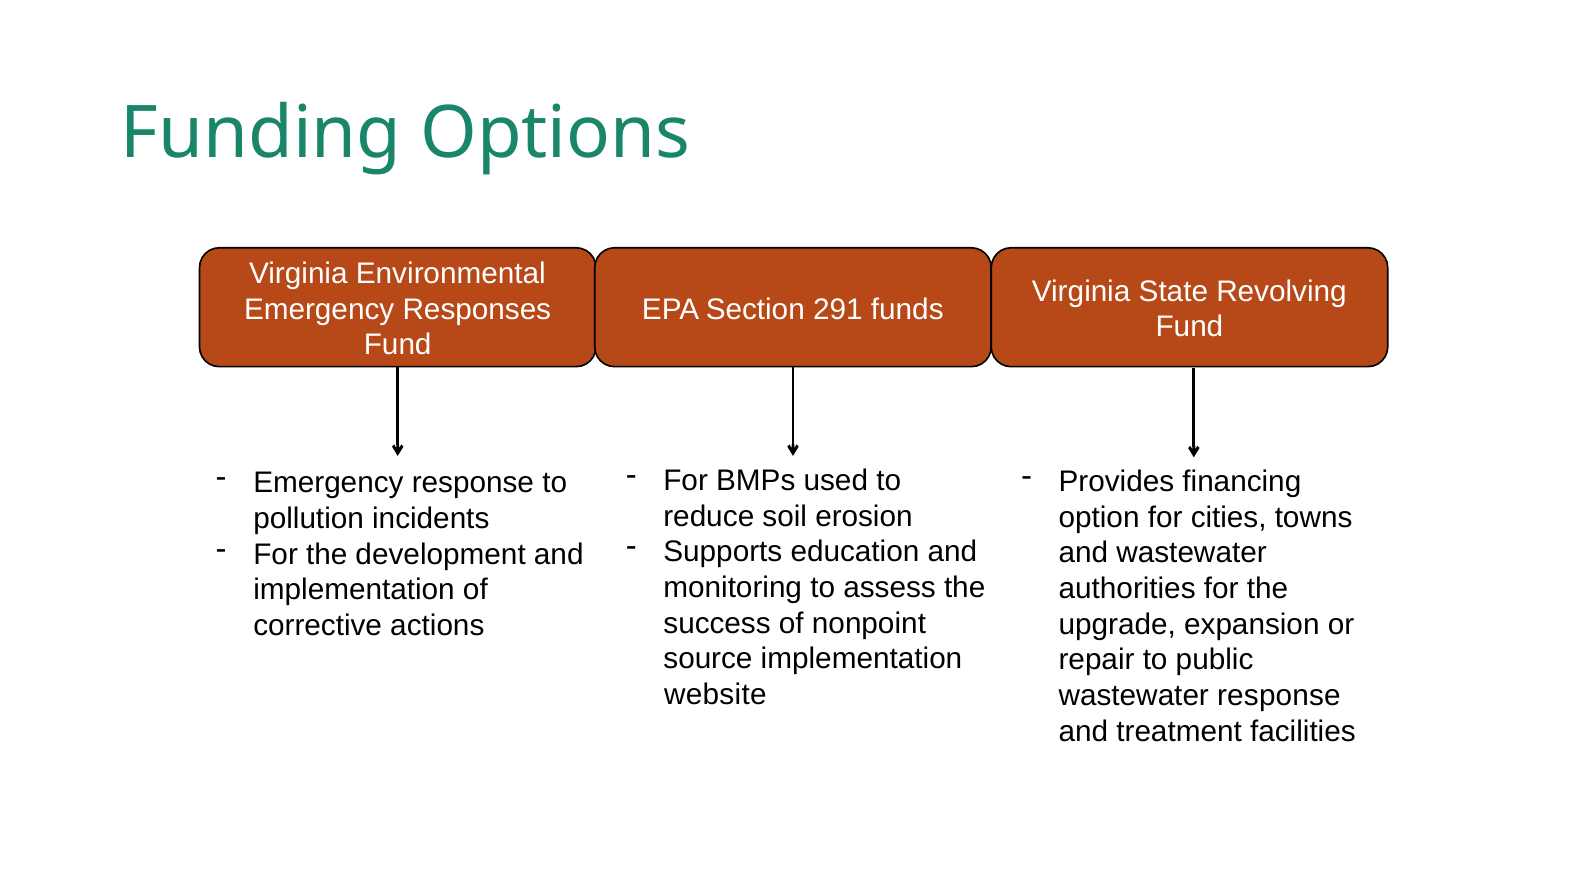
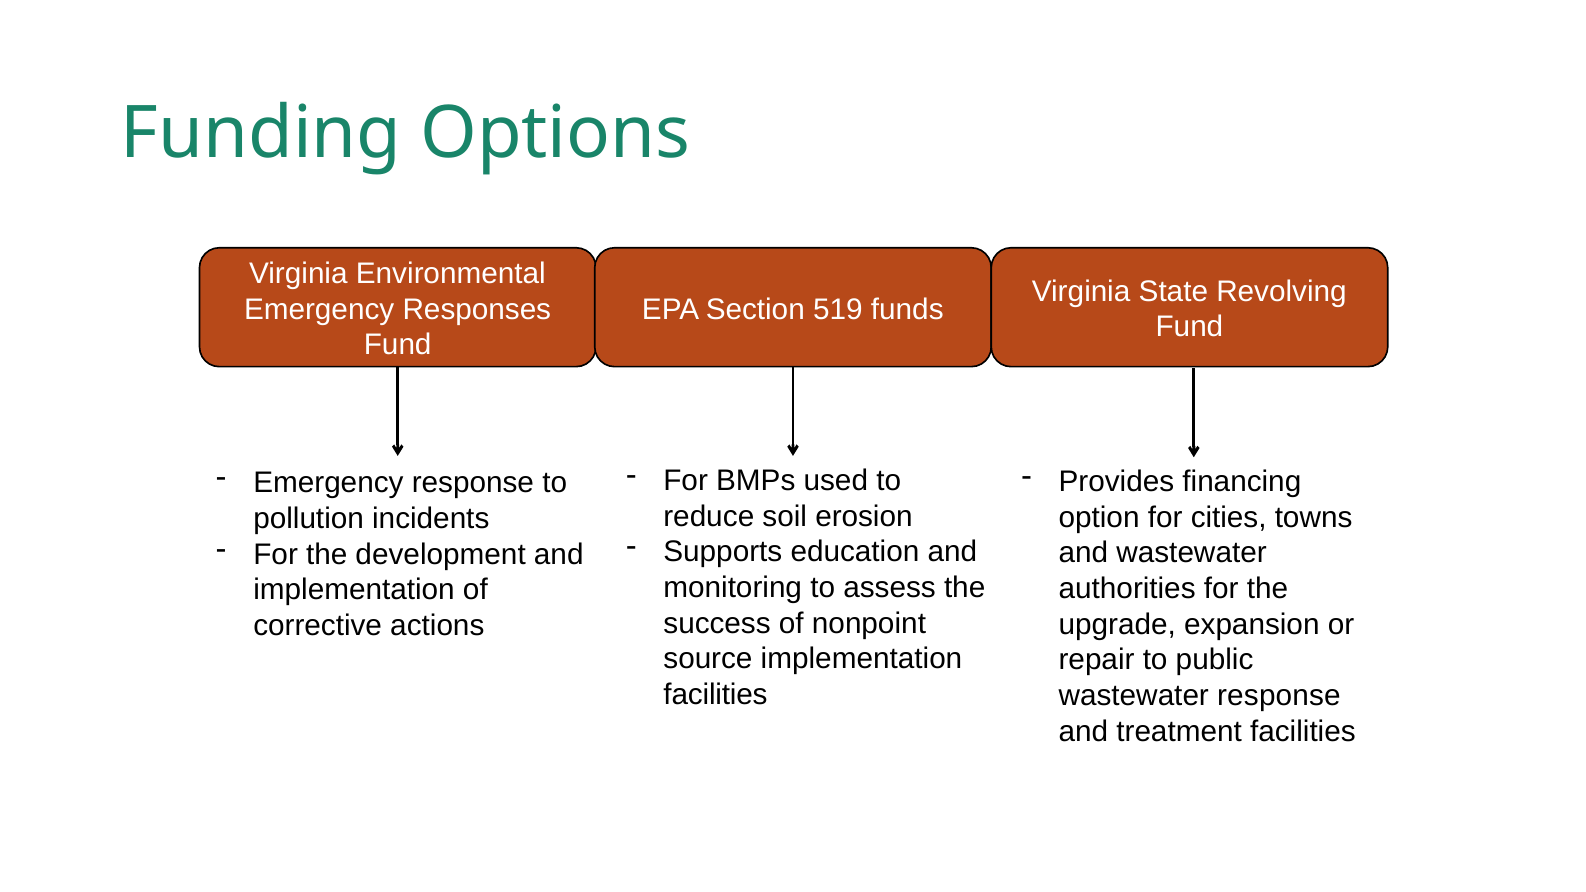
291: 291 -> 519 (838, 309)
website: website -> facilities (716, 695)
